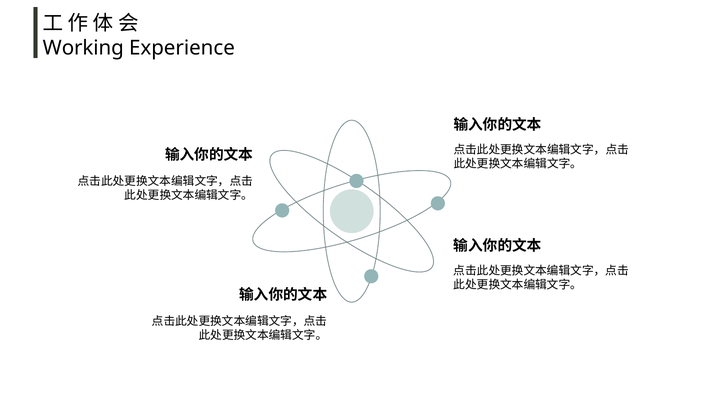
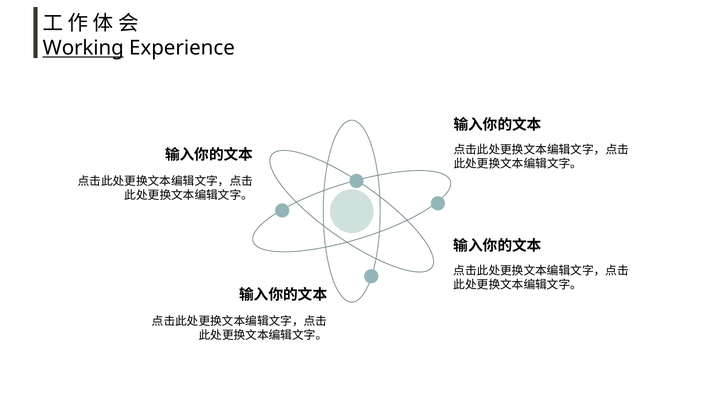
Working underline: none -> present (83, 48)
